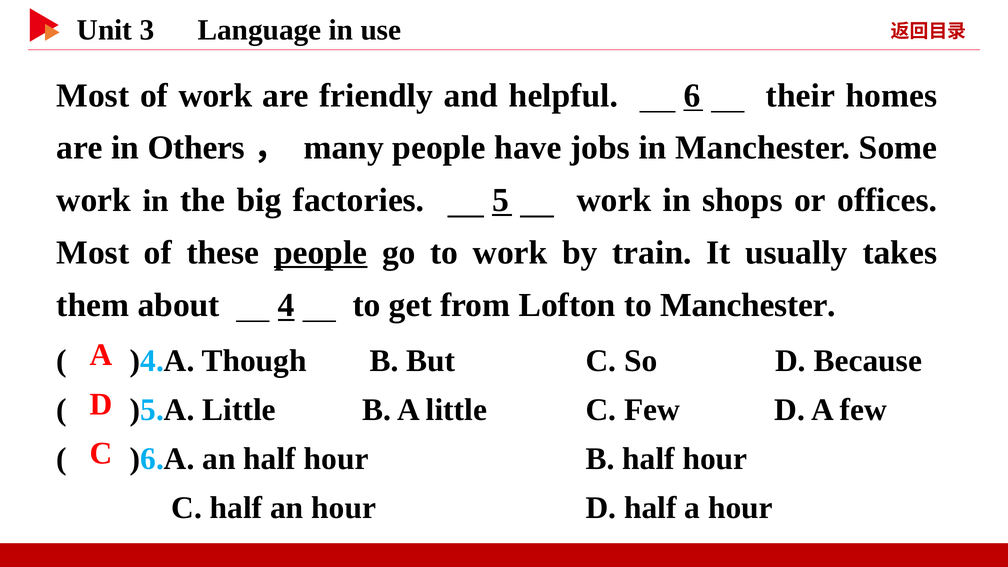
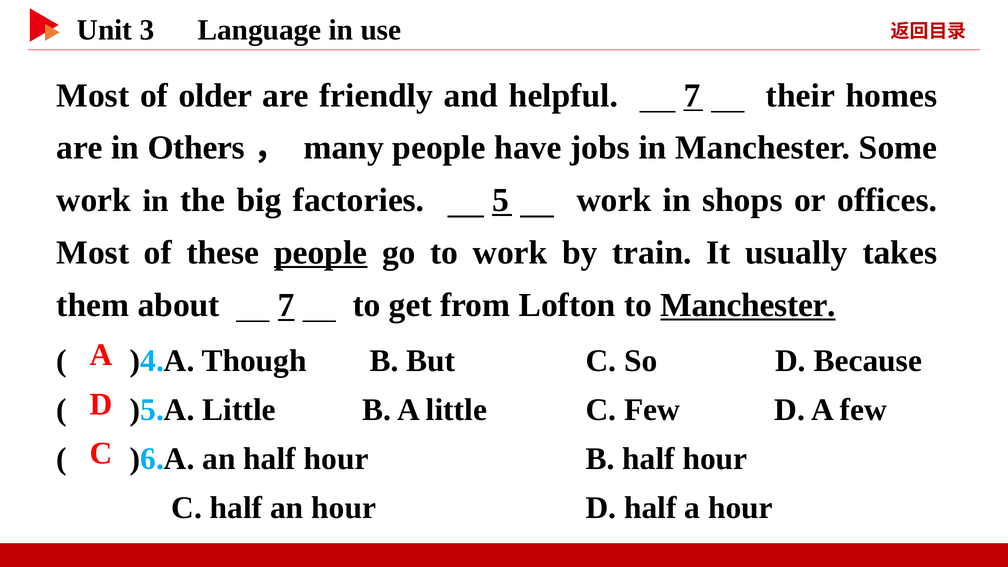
of work: work -> older (215, 95)
helpful 6: 6 -> 7 (692, 95)
about 4: 4 -> 7 (286, 305)
Manchester underline: none -> present (748, 305)
